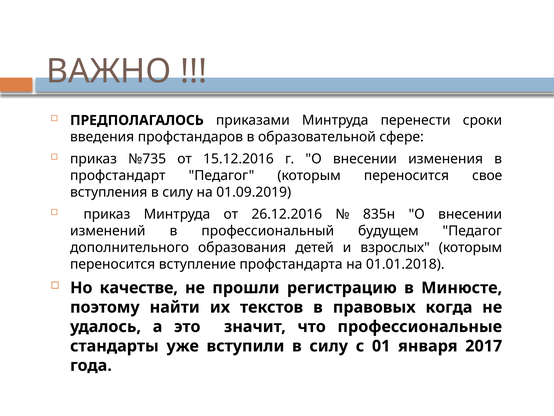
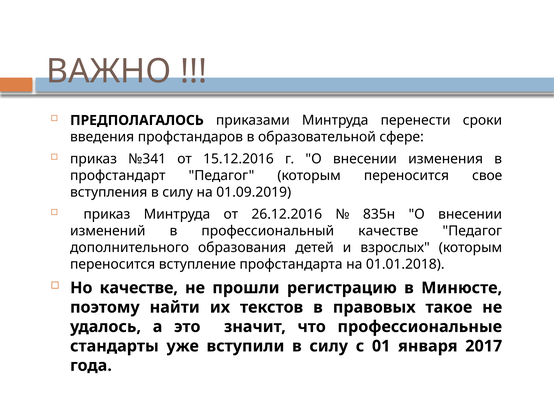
№735: №735 -> №341 (147, 159)
профессиональный будущем: будущем -> качестве (388, 231)
когда: когда -> такое (449, 307)
